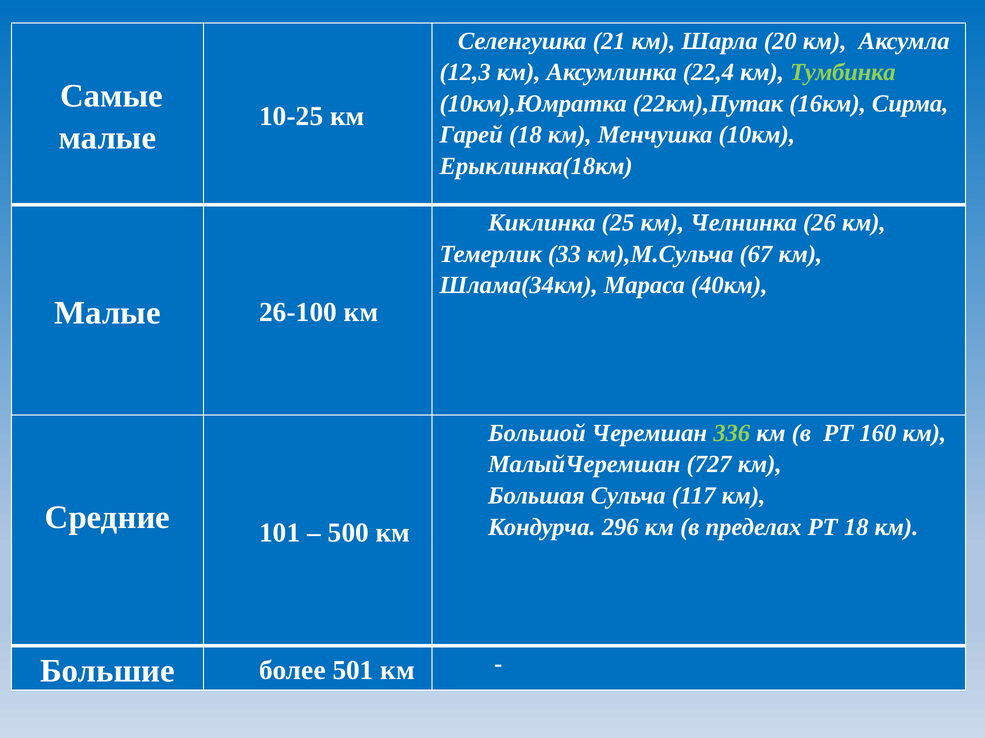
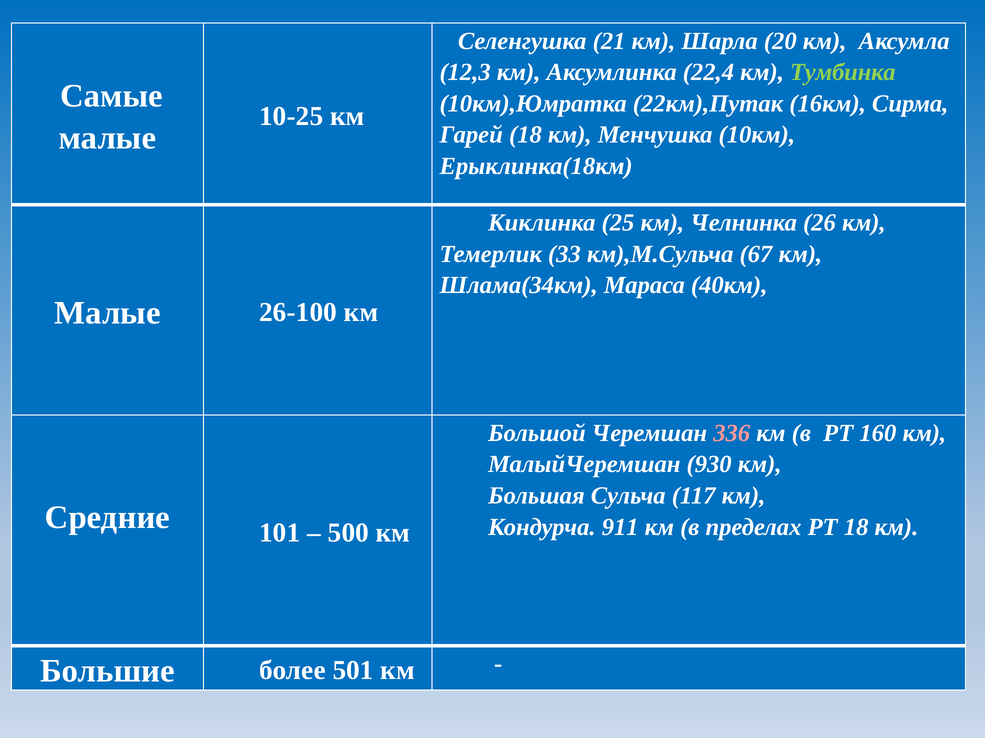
336 colour: light green -> pink (732, 433)
727: 727 -> 930 (709, 465)
296: 296 -> 911 (620, 527)
